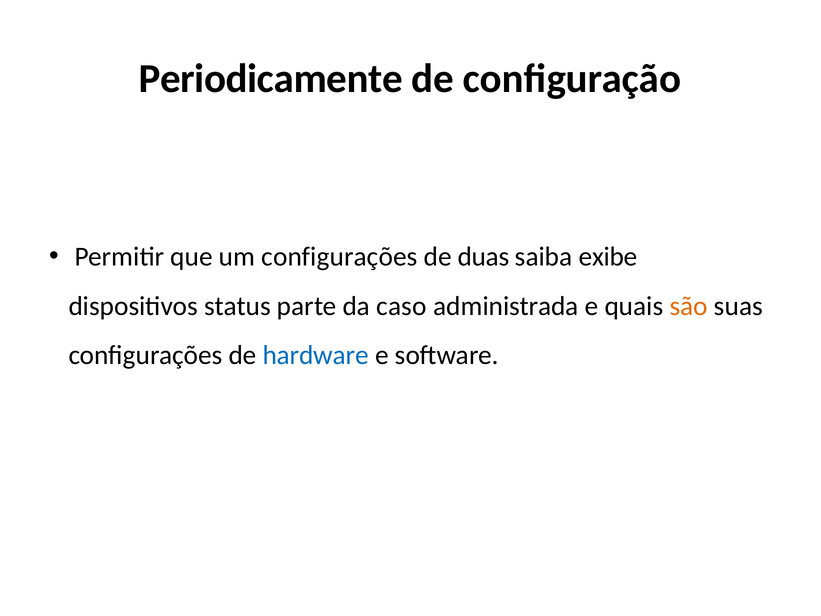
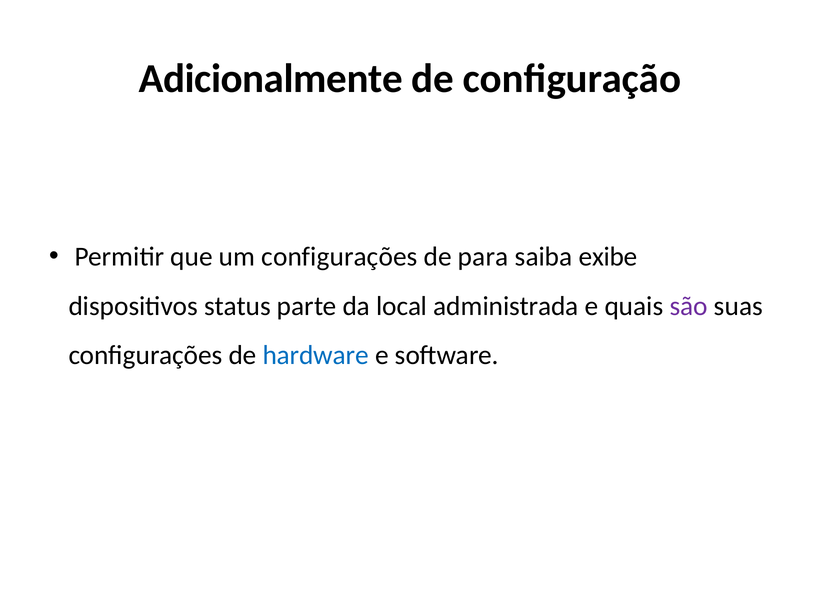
Periodicamente: Periodicamente -> Adicionalmente (271, 79)
duas: duas -> para (483, 257)
caso: caso -> local (402, 306)
são colour: orange -> purple (689, 306)
